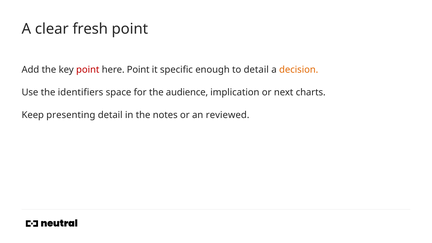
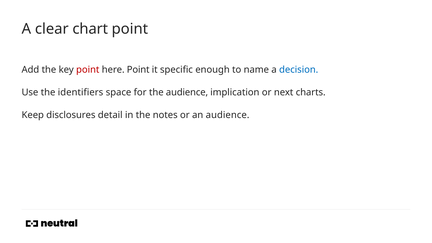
fresh: fresh -> chart (90, 29)
to detail: detail -> name (256, 70)
decision colour: orange -> blue (299, 70)
presenting: presenting -> disclosures (71, 115)
an reviewed: reviewed -> audience (228, 115)
